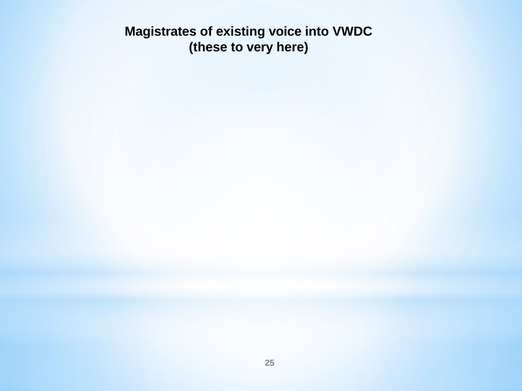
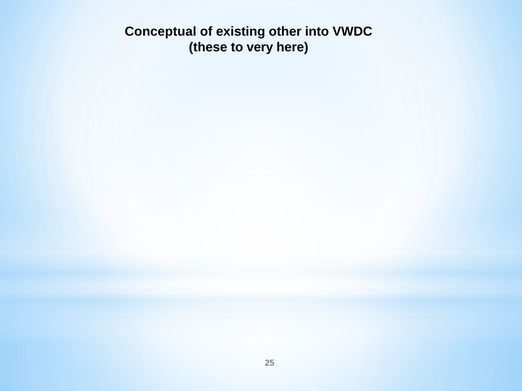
Magistrates: Magistrates -> Conceptual (161, 32)
voice: voice -> other (285, 32)
